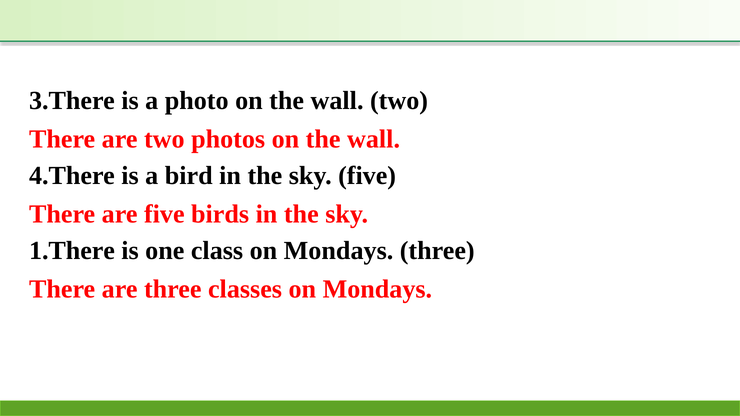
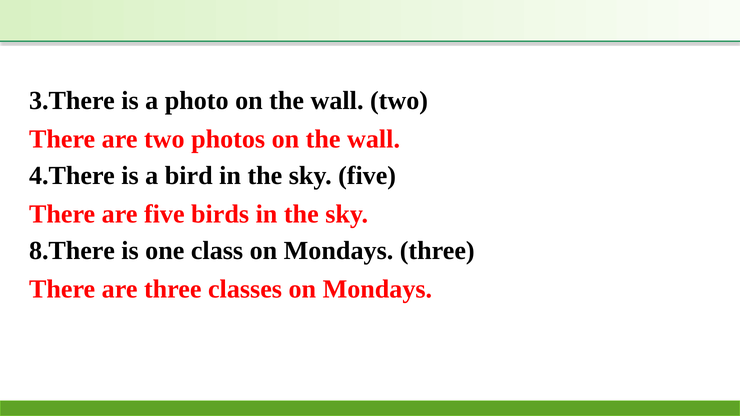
1.There: 1.There -> 8.There (72, 251)
